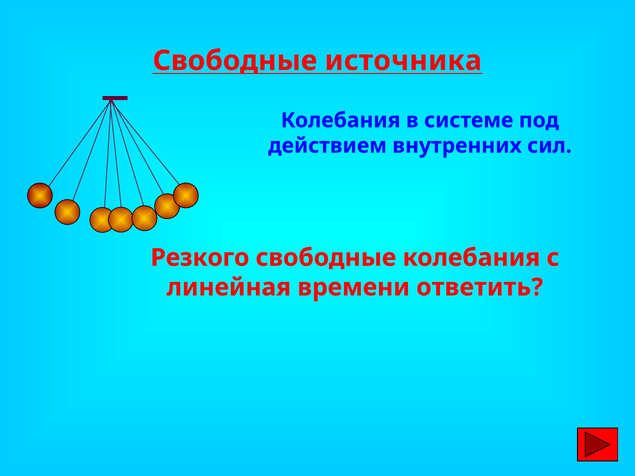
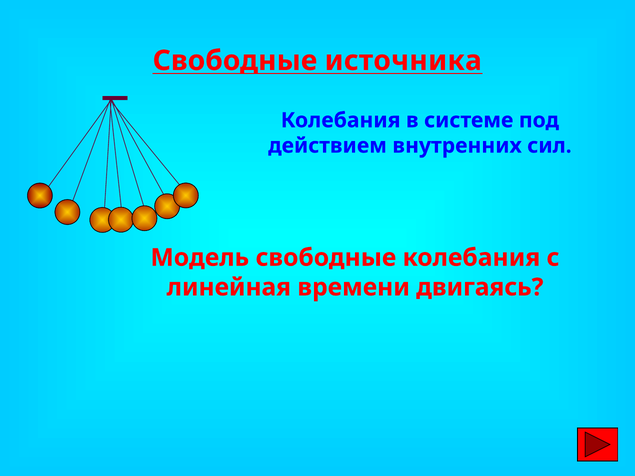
Резкого: Резкого -> Модель (200, 258)
ответить: ответить -> двигаясь (480, 287)
